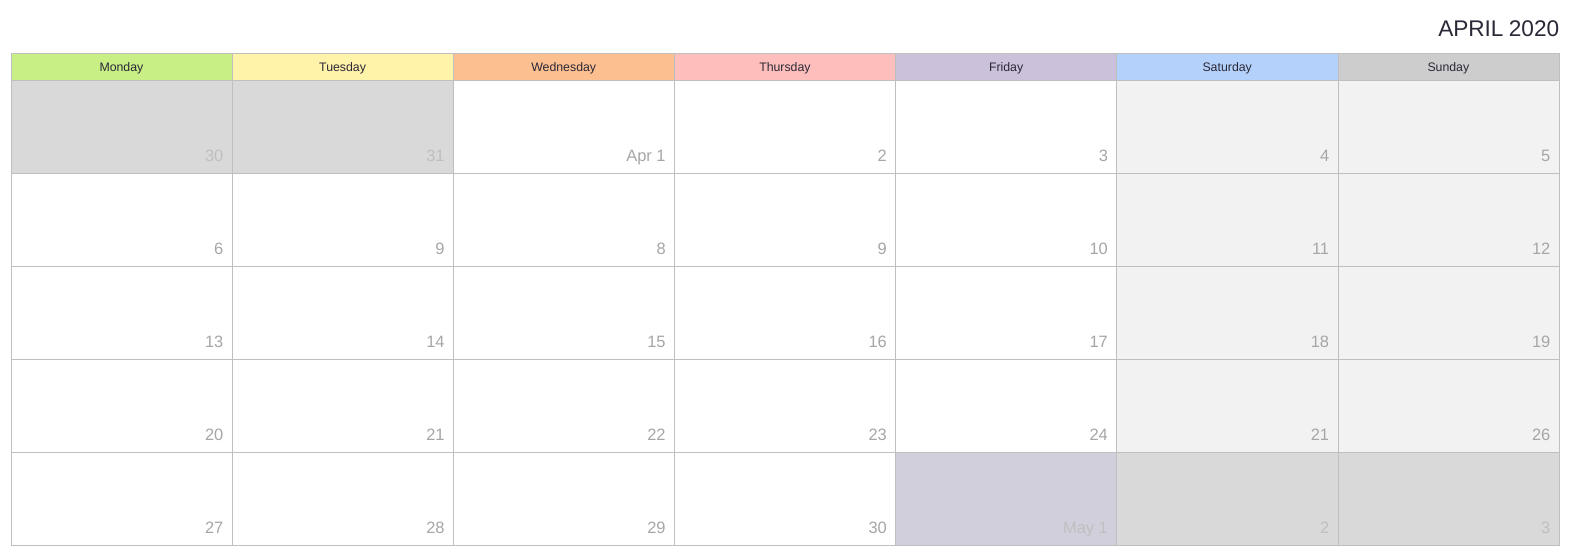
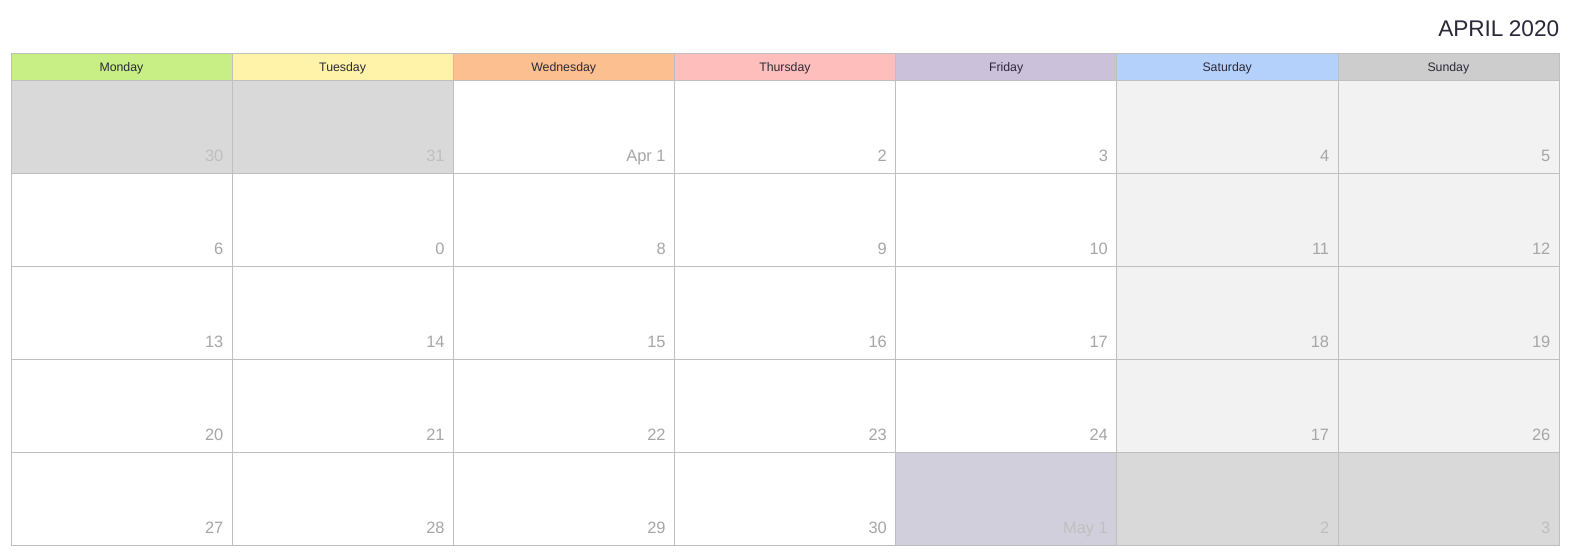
6 9: 9 -> 0 (440, 249)
24 21: 21 -> 17 (1320, 435)
